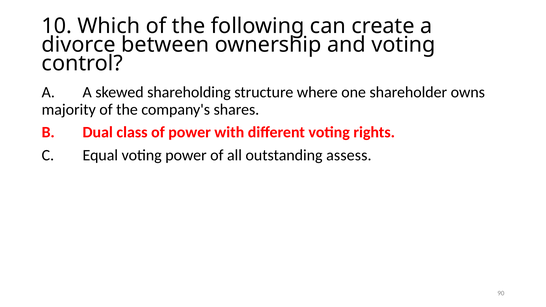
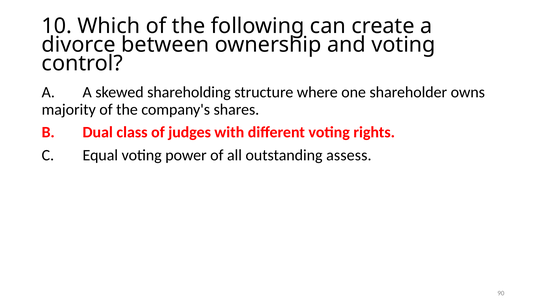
of power: power -> judges (190, 132)
